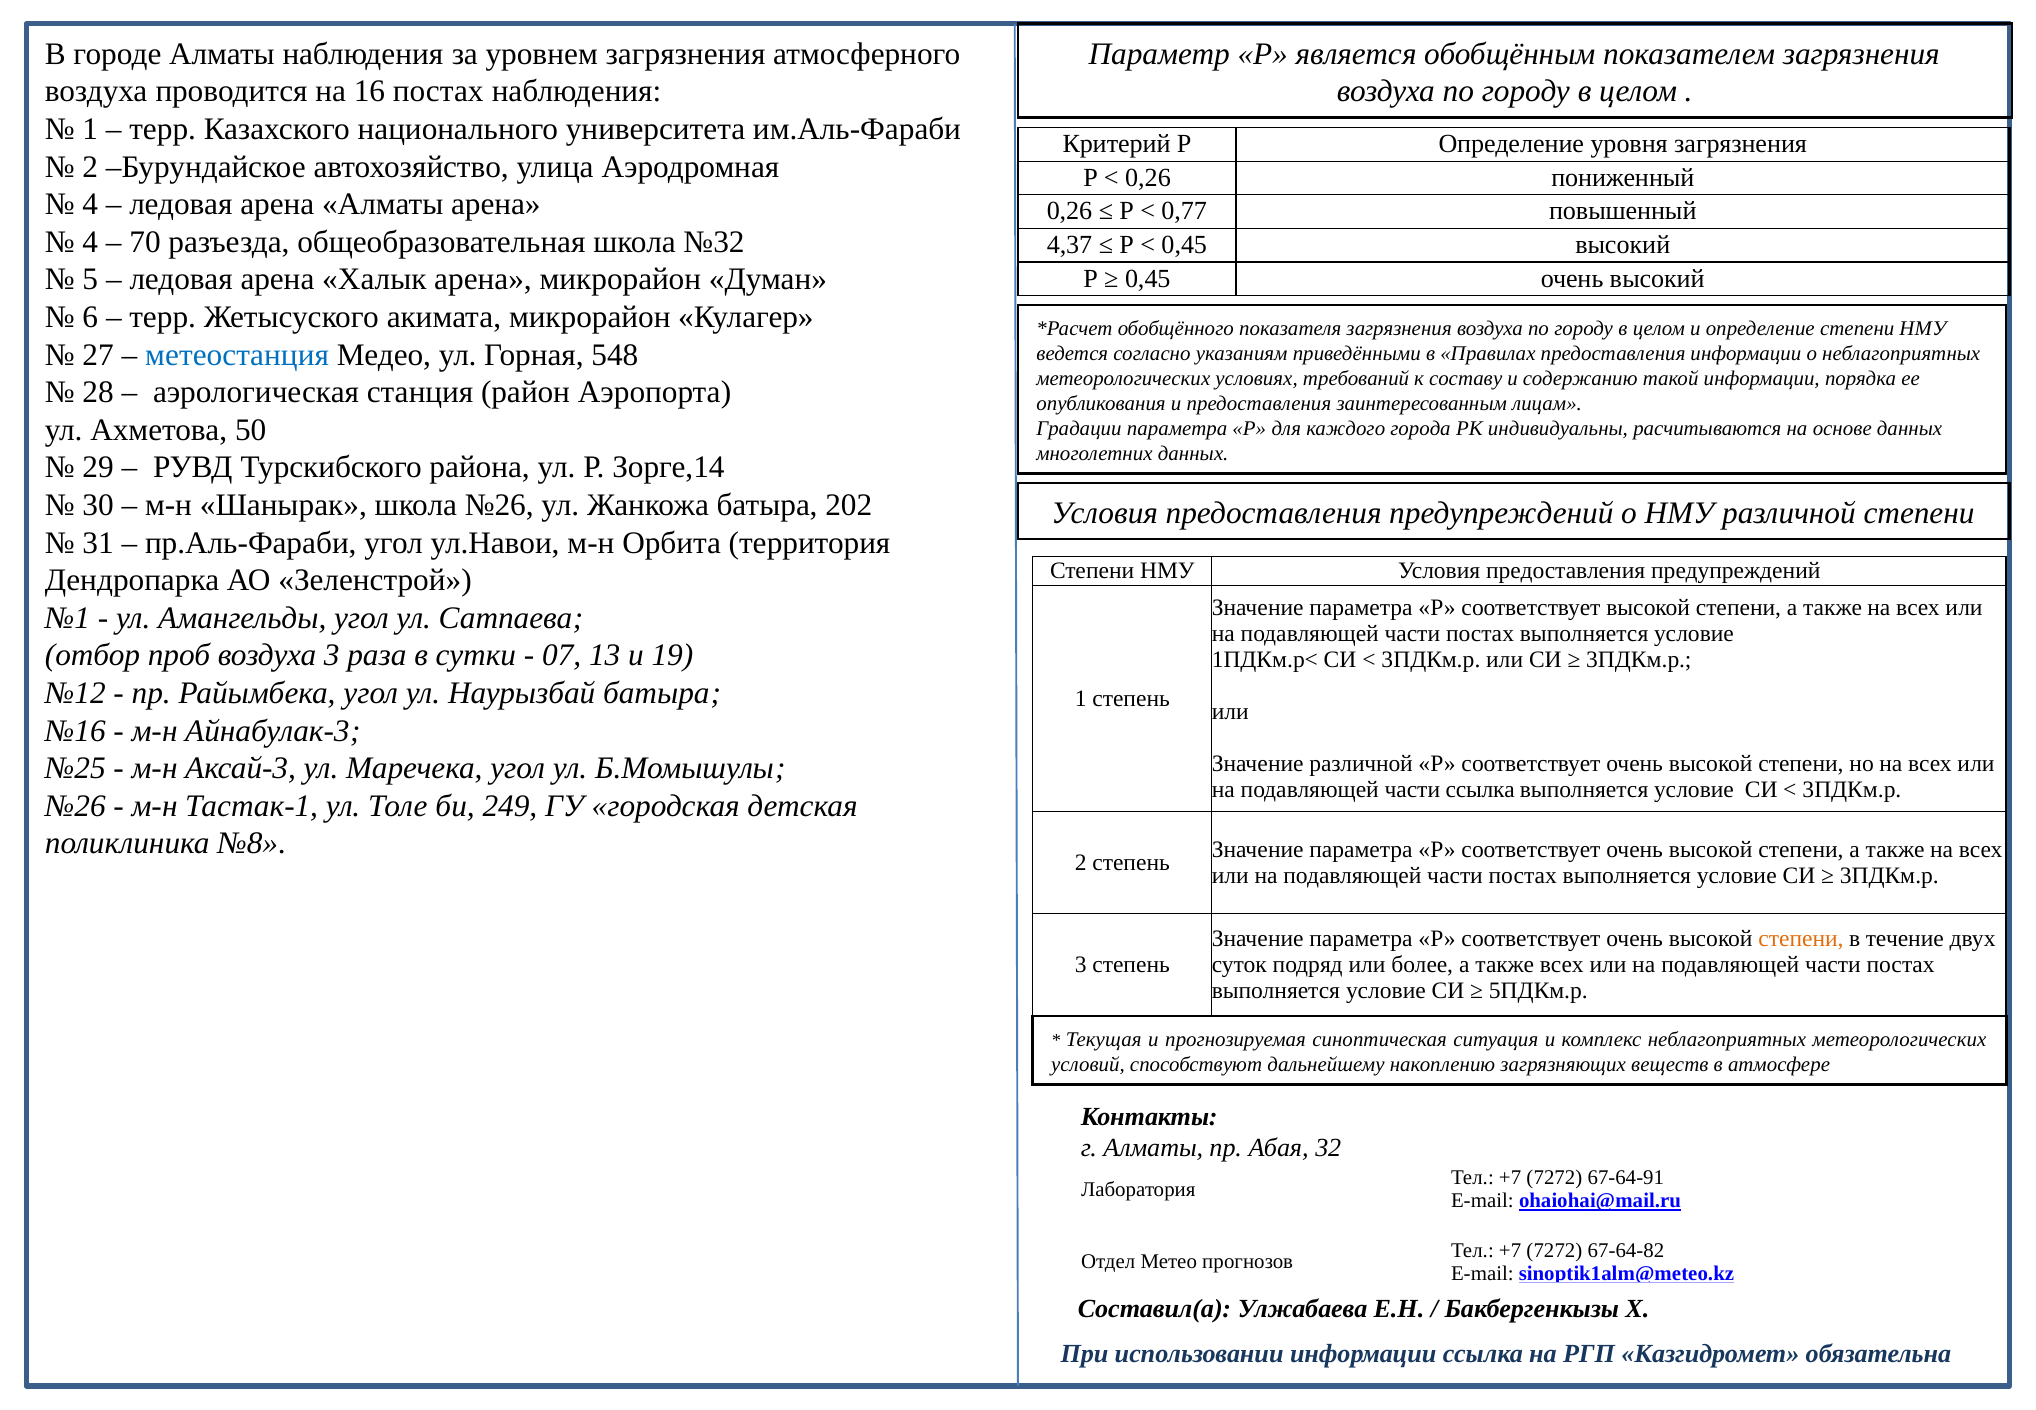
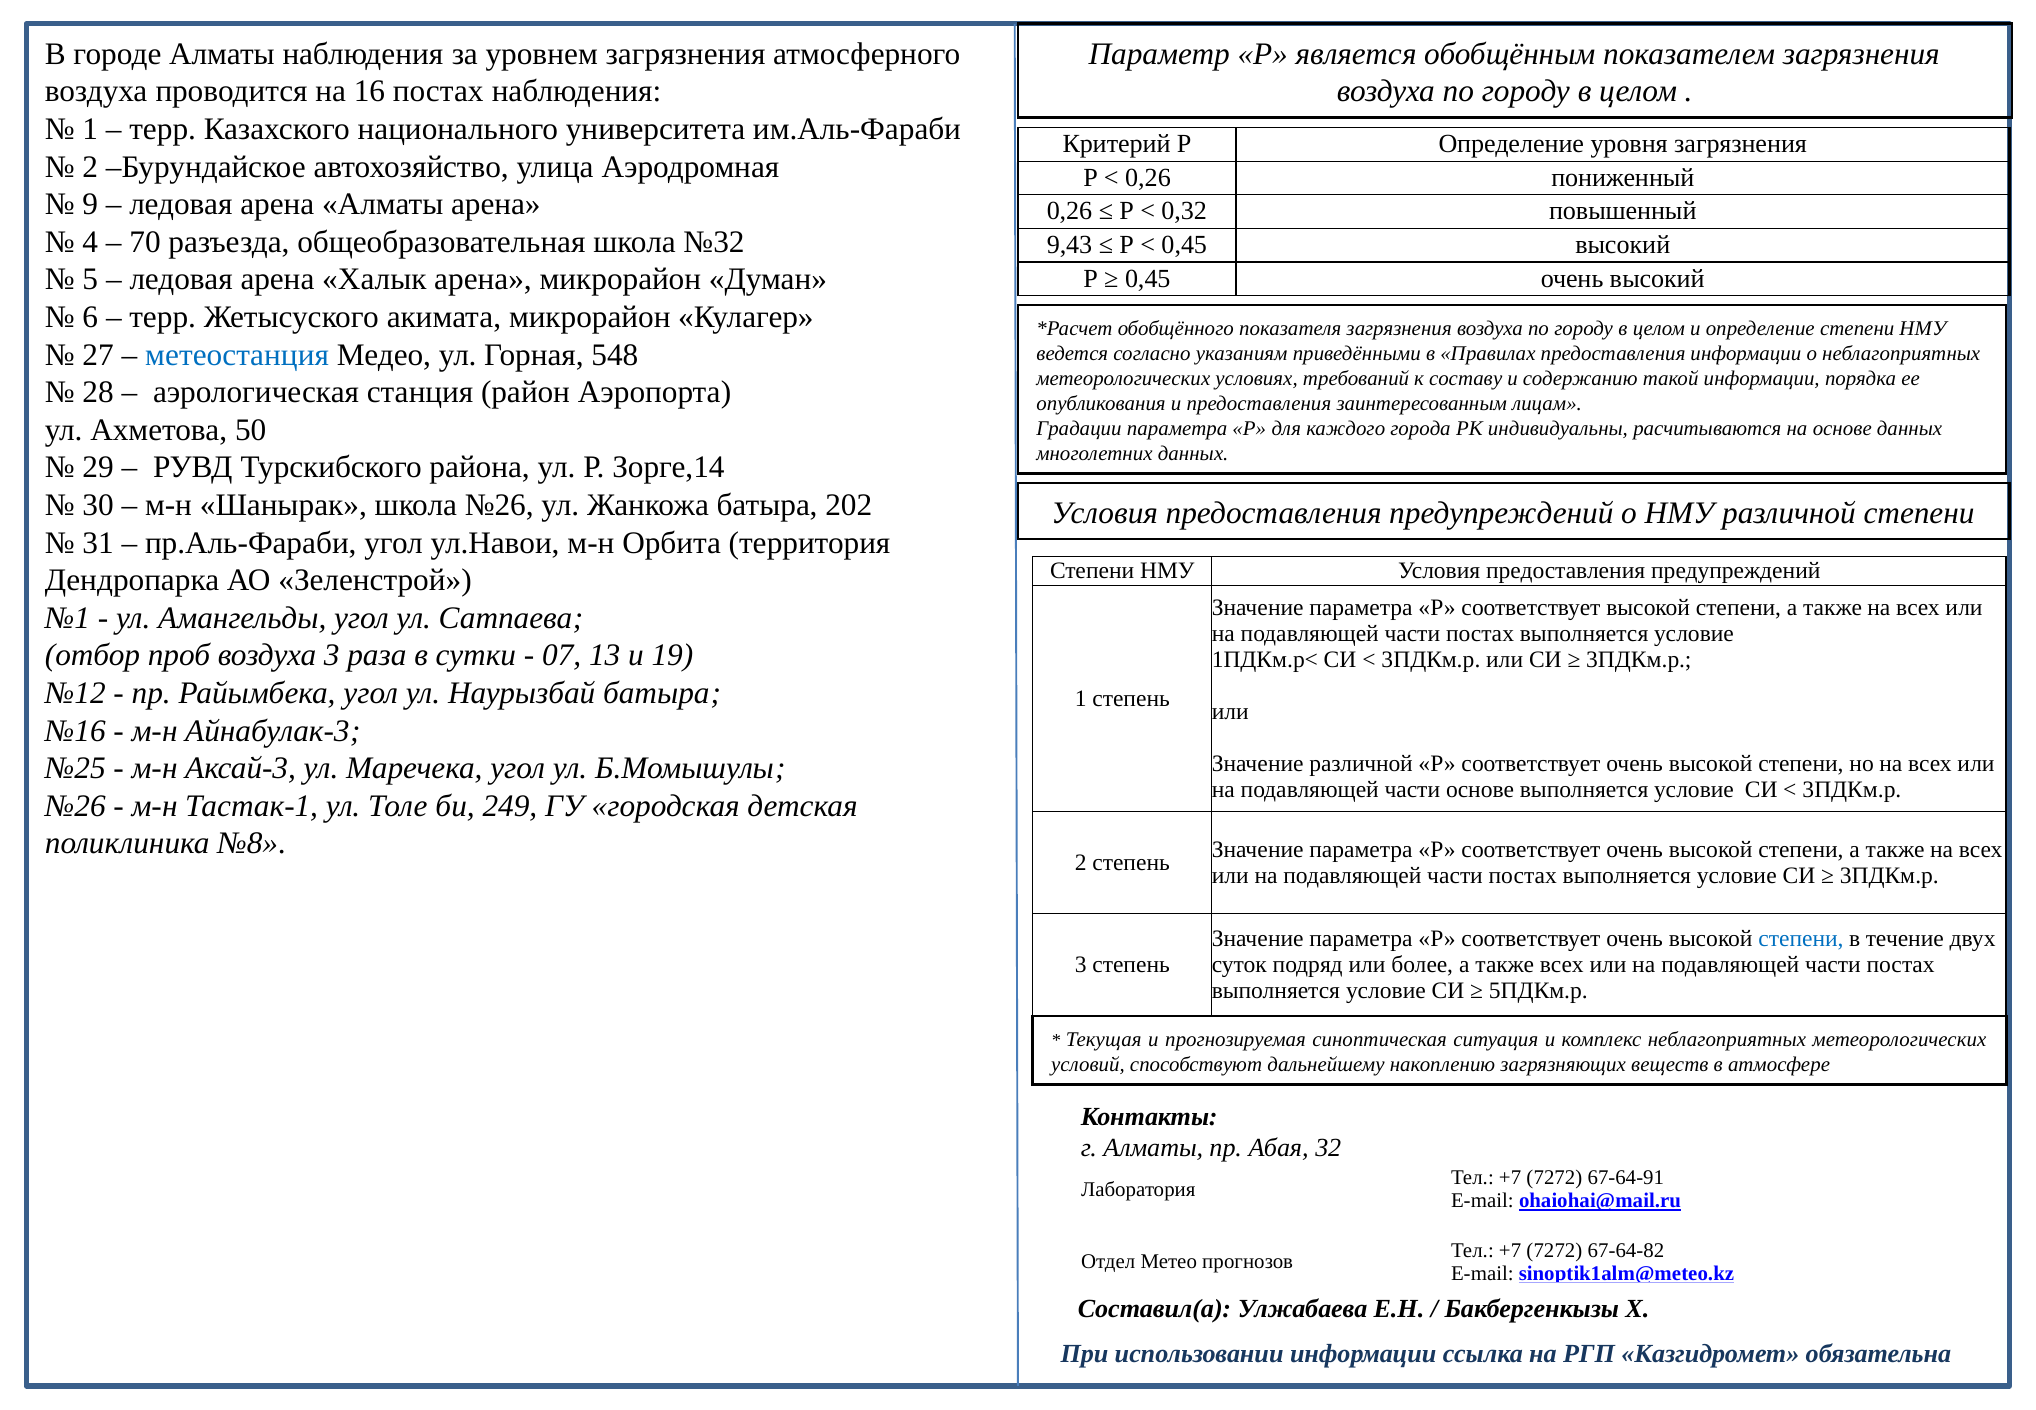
4: 4 -> 9 (90, 204)
0,77: 0,77 -> 0,32 (1184, 211)
4,37: 4,37 -> 9,43 (1070, 245)
части ссылка: ссылка -> основе (1480, 789)
степени colour: orange -> blue (1801, 938)
